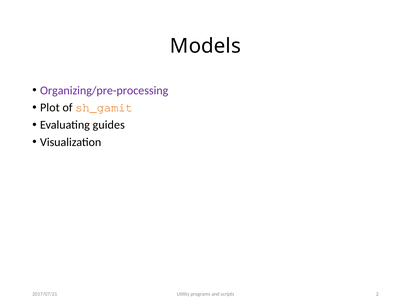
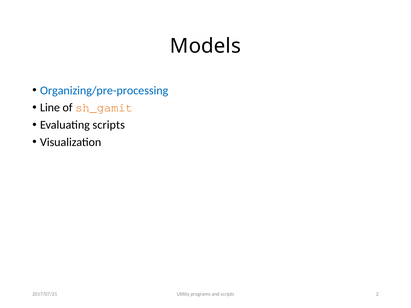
Organizing/pre-processing colour: purple -> blue (104, 91)
Plot: Plot -> Line (50, 108)
Evaluating guides: guides -> scripts (109, 125)
